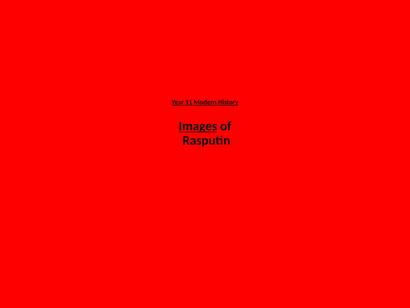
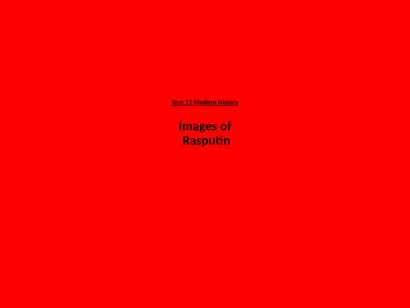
Images underline: present -> none (198, 126)
